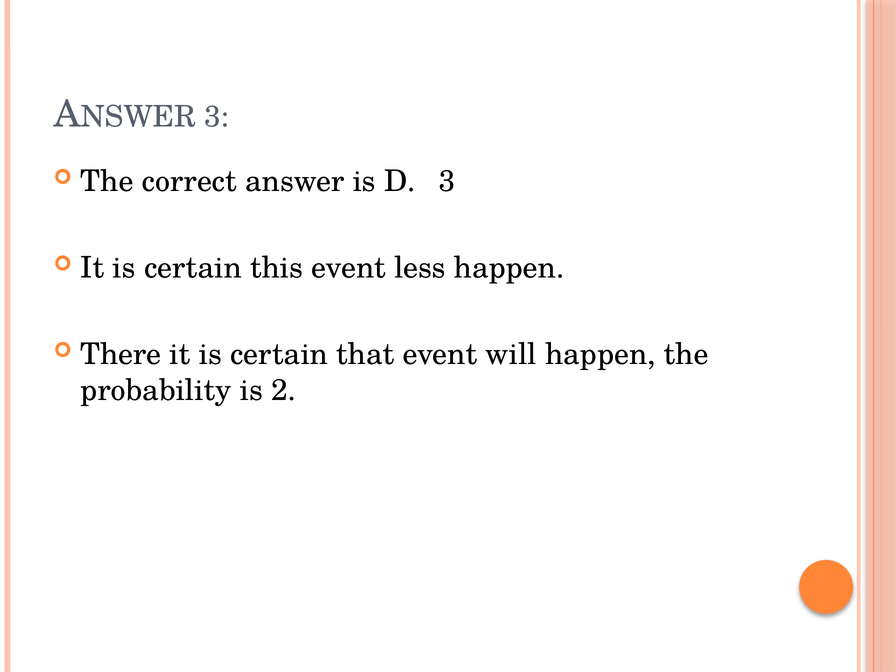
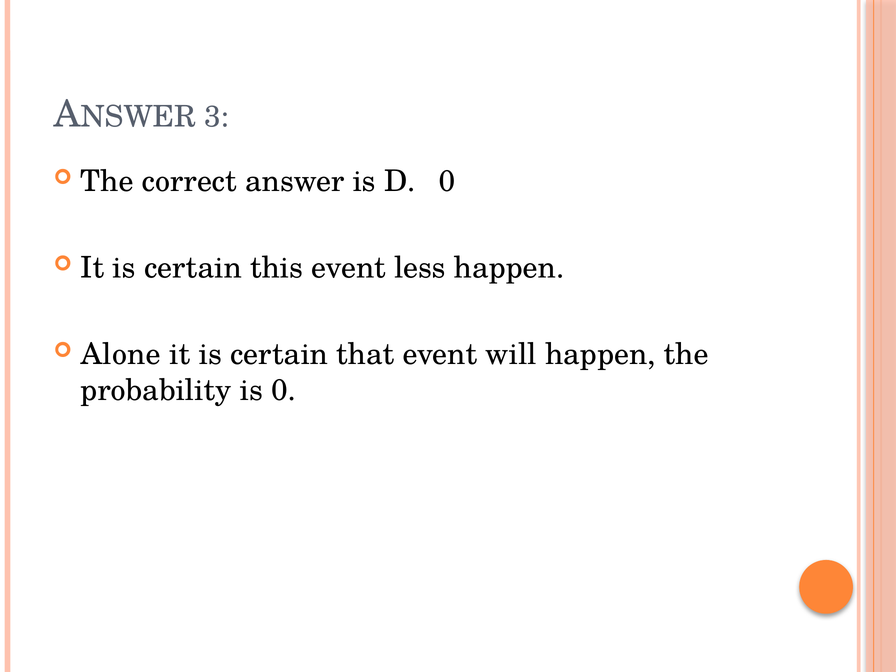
D 3: 3 -> 0 (447, 181)
There: There -> Alone (121, 355)
is 2: 2 -> 0 (284, 390)
